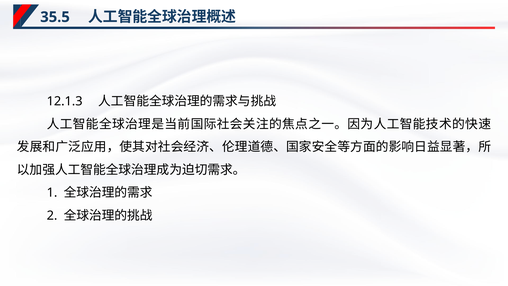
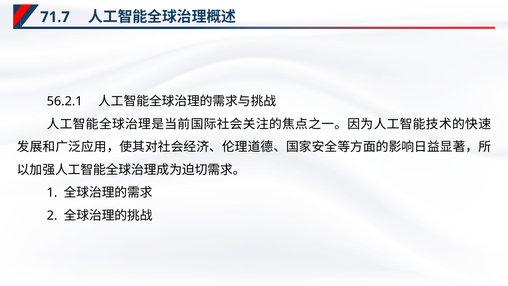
35.5: 35.5 -> 71.7 (55, 17)
12.1.3: 12.1.3 -> 56.2.1 (65, 101)
